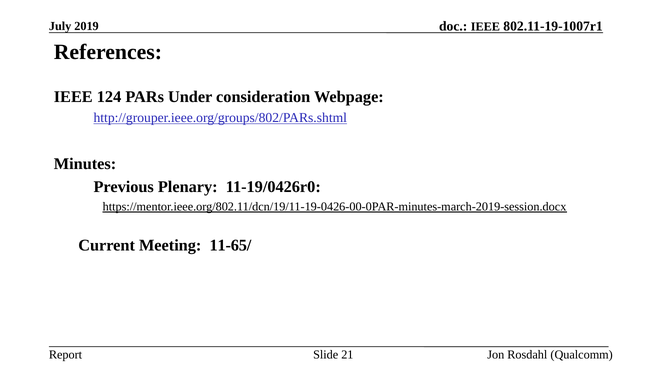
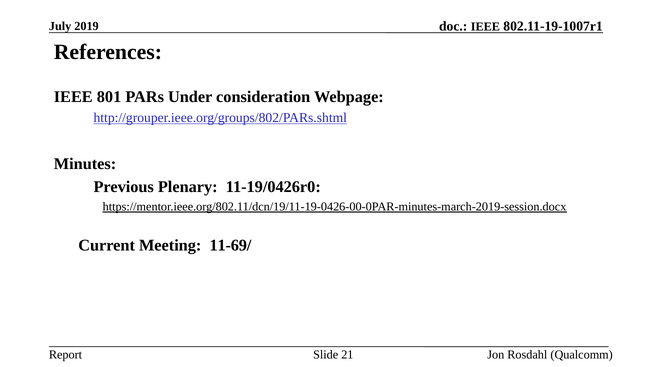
124: 124 -> 801 (109, 97)
11-65/: 11-65/ -> 11-69/ (230, 245)
